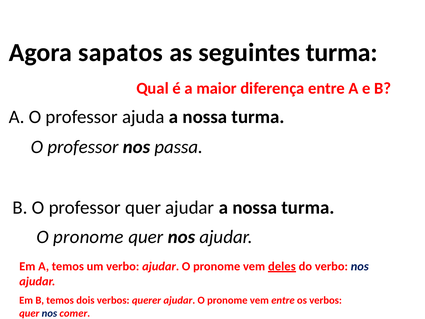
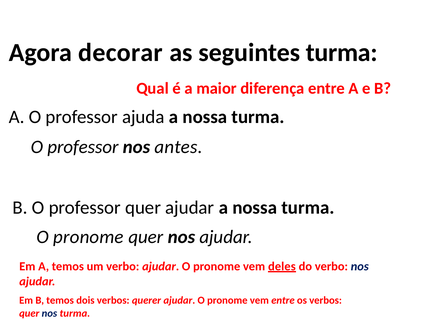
sapatos: sapatos -> decorar (121, 53)
passa: passa -> antes (179, 147)
nos comer: comer -> turma (75, 313)
